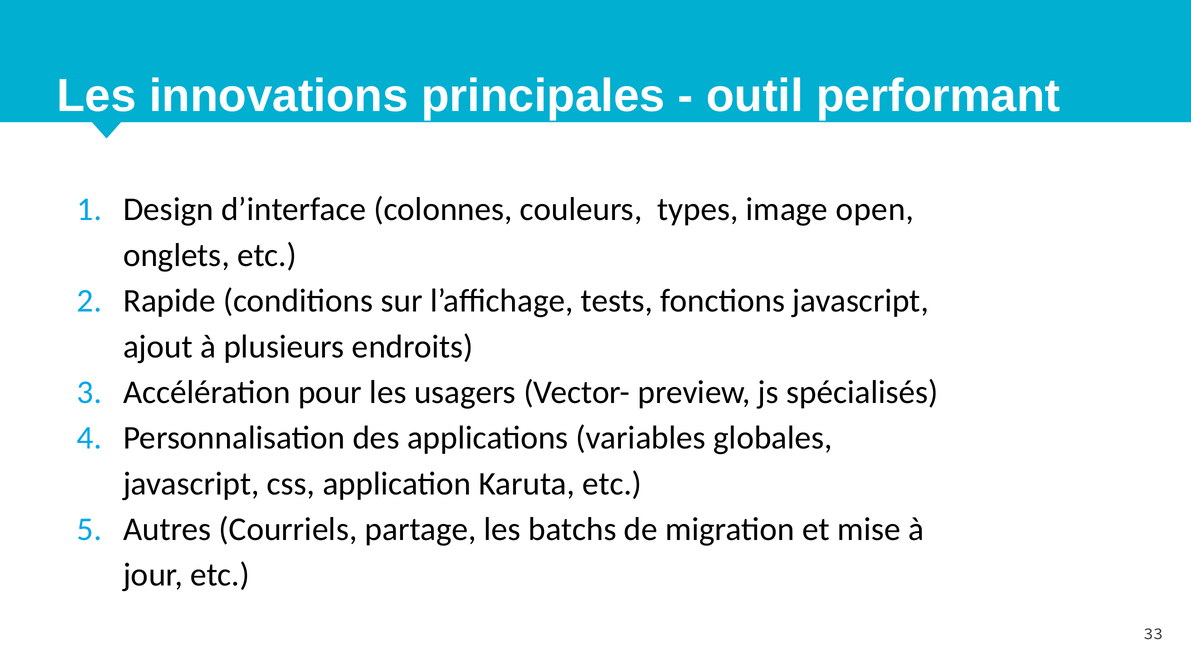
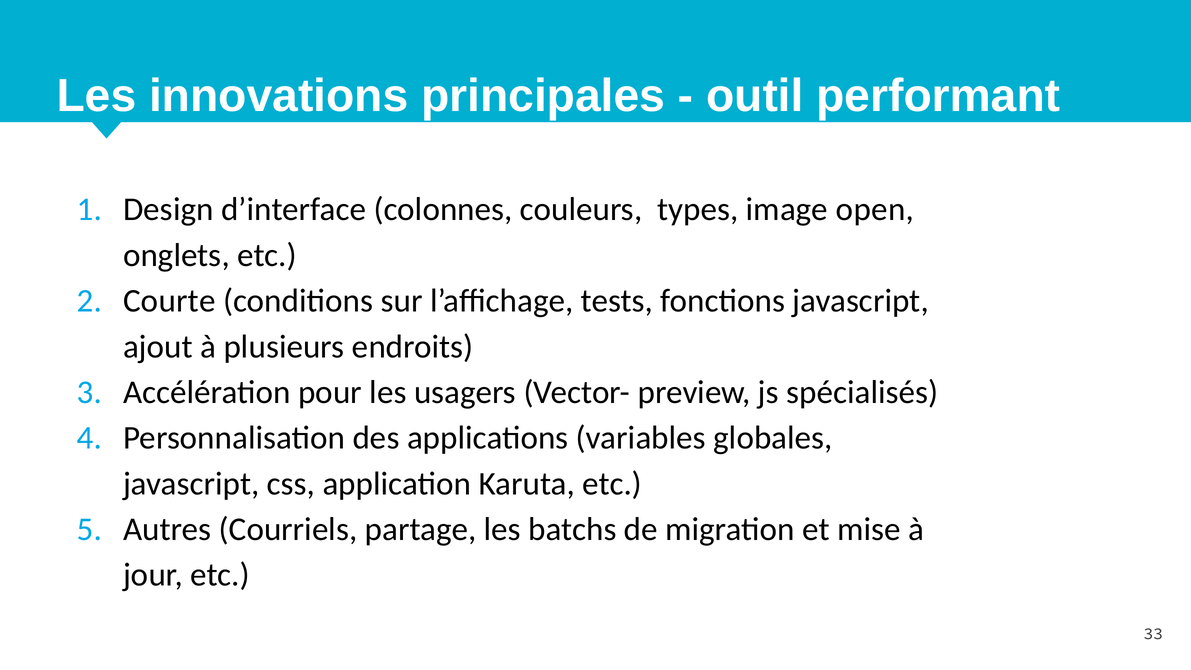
Rapide: Rapide -> Courte (169, 301)
